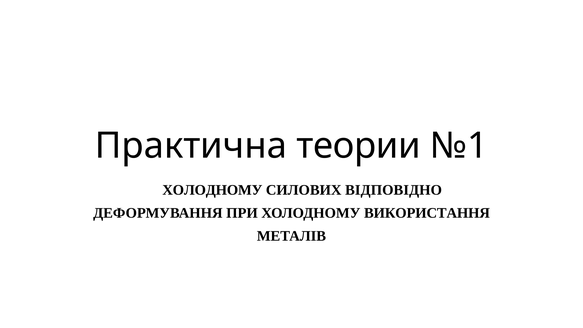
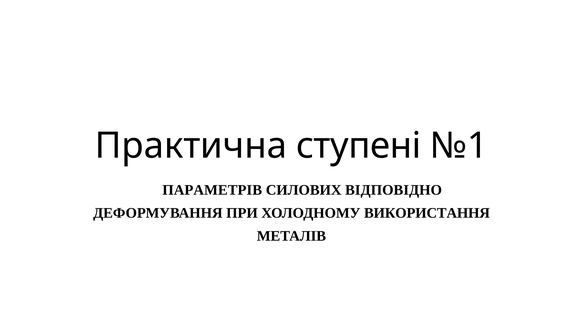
теории: теории -> ступені (359, 146)
ХОЛОДНОМУ: ХОЛОДНОМУ -> ПАРАМЕТРІВ (212, 190)
